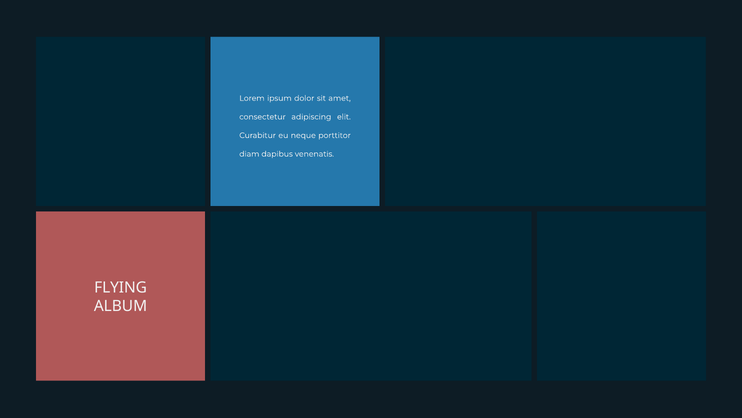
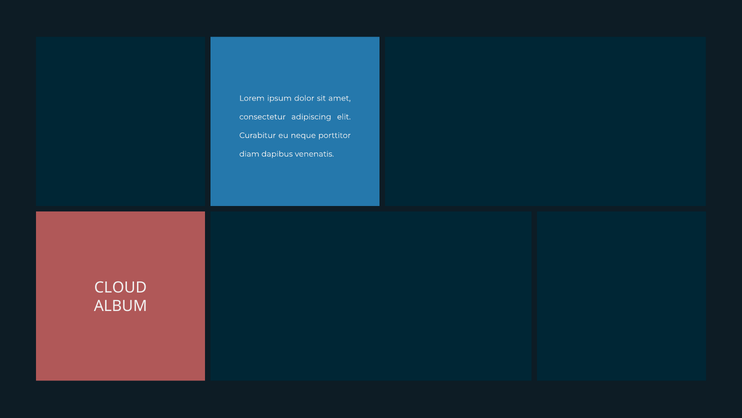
FLYING: FLYING -> CLOUD (121, 287)
